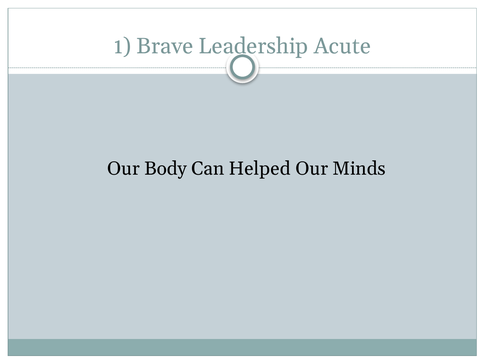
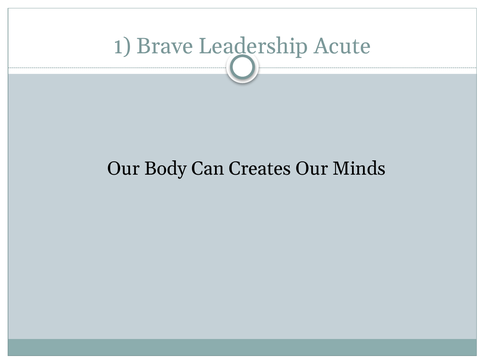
Helped: Helped -> Creates (260, 169)
